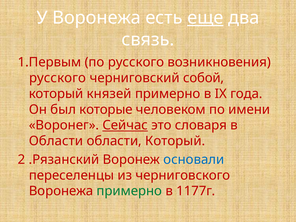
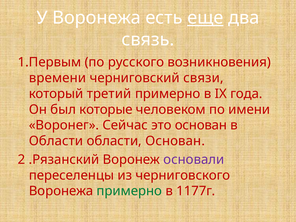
русского: русского -> времени (57, 78)
собой: собой -> связи (203, 78)
князей: князей -> третий (109, 94)
Сейчас underline: present -> none (125, 125)
это словаря: словаря -> основан (201, 125)
области Который: Который -> Основан (175, 141)
основали colour: blue -> purple (194, 159)
